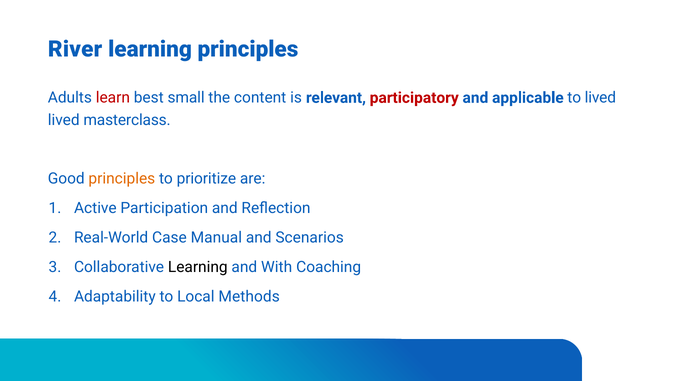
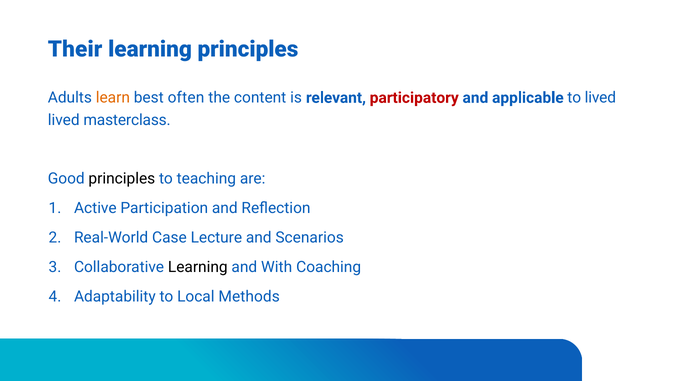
River: River -> Their (75, 49)
learn colour: red -> orange (113, 98)
small: small -> often (186, 98)
principles colour: orange -> black (122, 179)
prioritize: prioritize -> teaching (206, 179)
Manual: Manual -> Lecture (216, 238)
